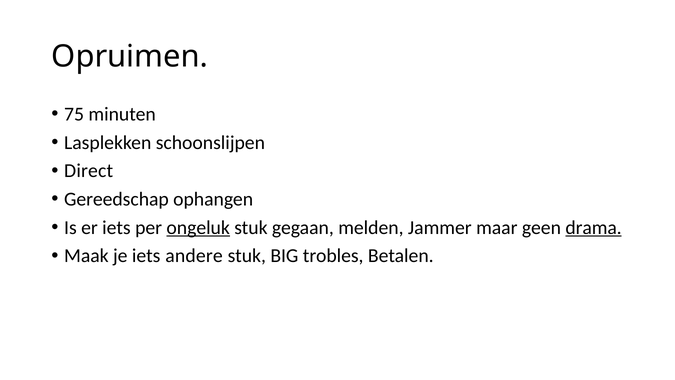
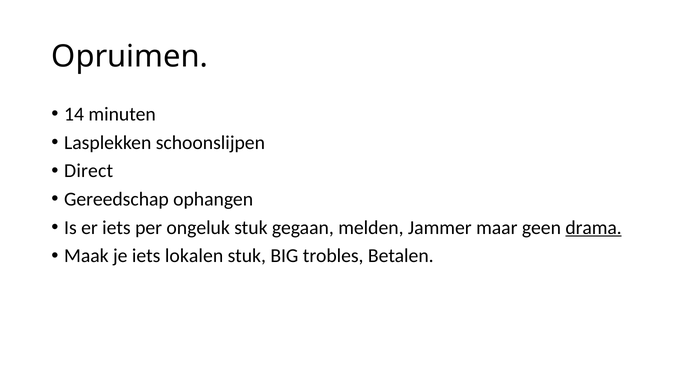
75: 75 -> 14 (74, 114)
ongeluk underline: present -> none (198, 227)
andere: andere -> lokalen (194, 256)
